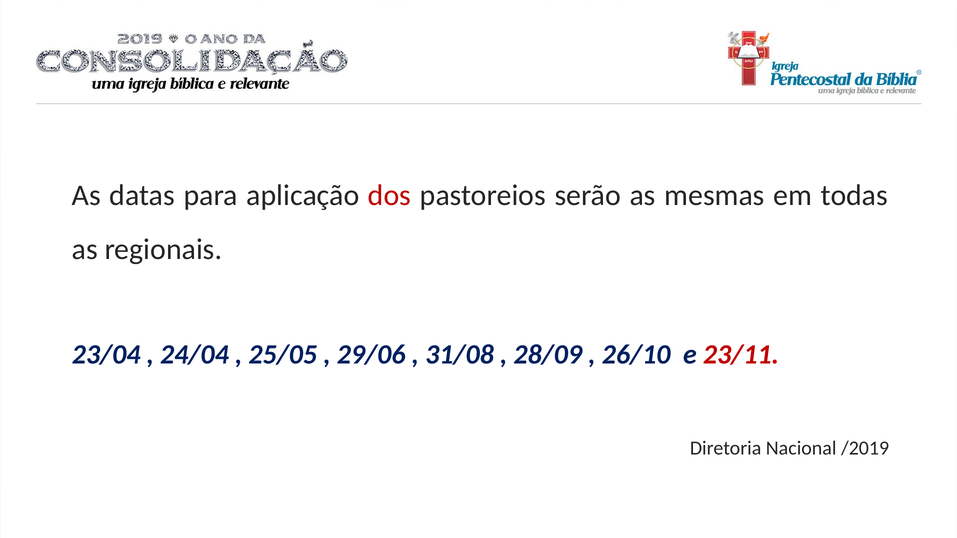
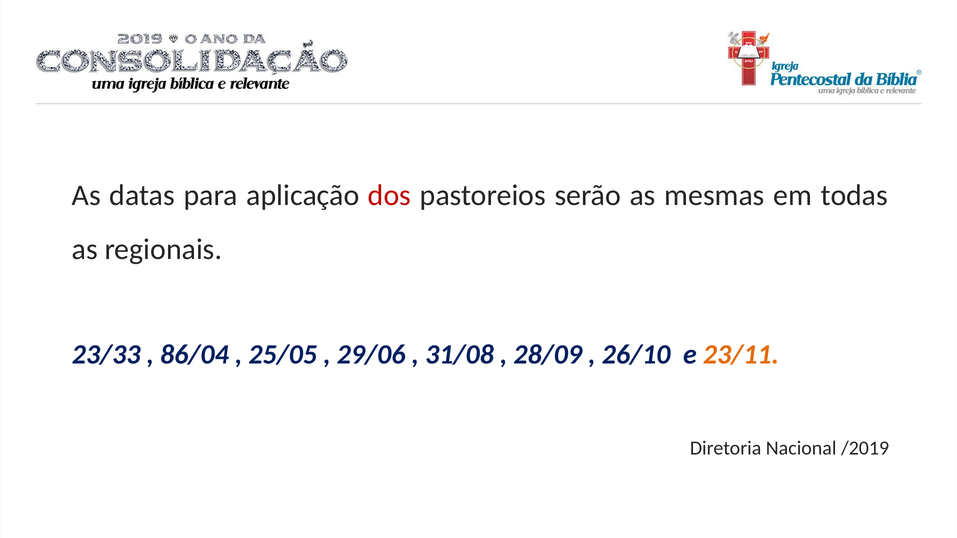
23/04: 23/04 -> 23/33 (106, 355)
24/04: 24/04 -> 86/04 (194, 355)
23/11 colour: red -> orange (741, 355)
